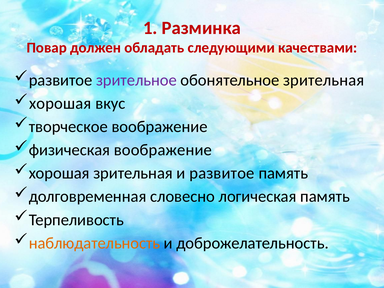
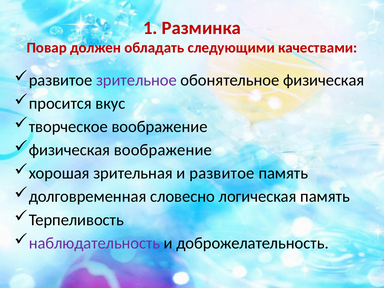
обонятельное зрительная: зрительная -> физическая (324, 80)
хорошая: хорошая -> просится (60, 103)
наблюдательность colour: orange -> purple (94, 243)
